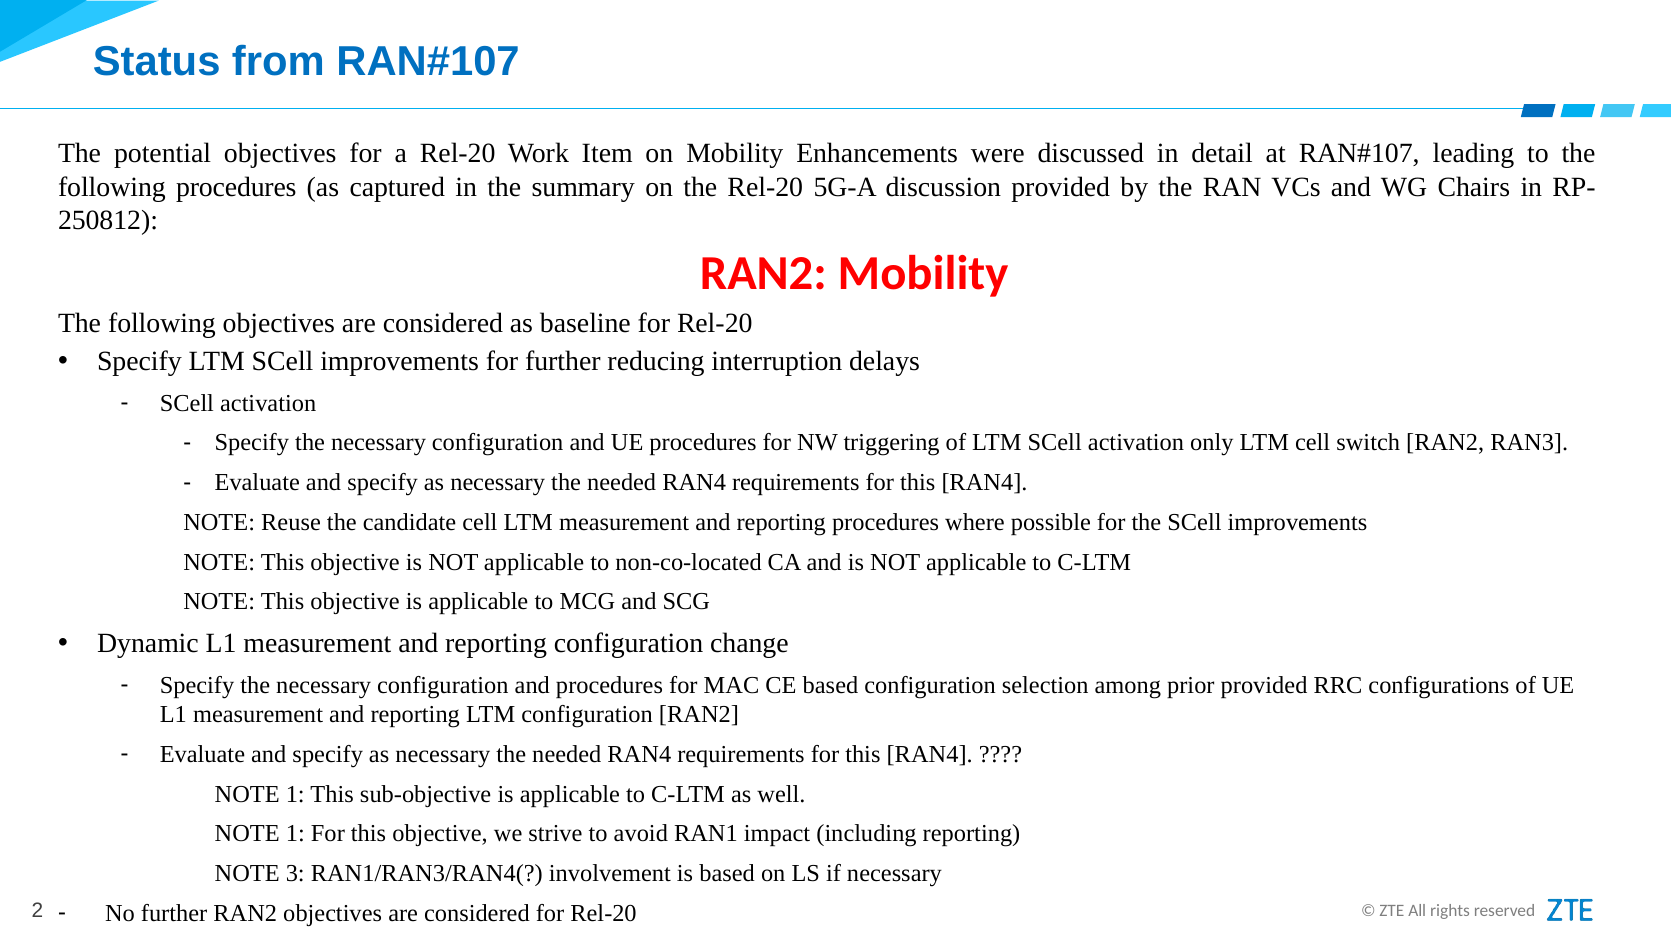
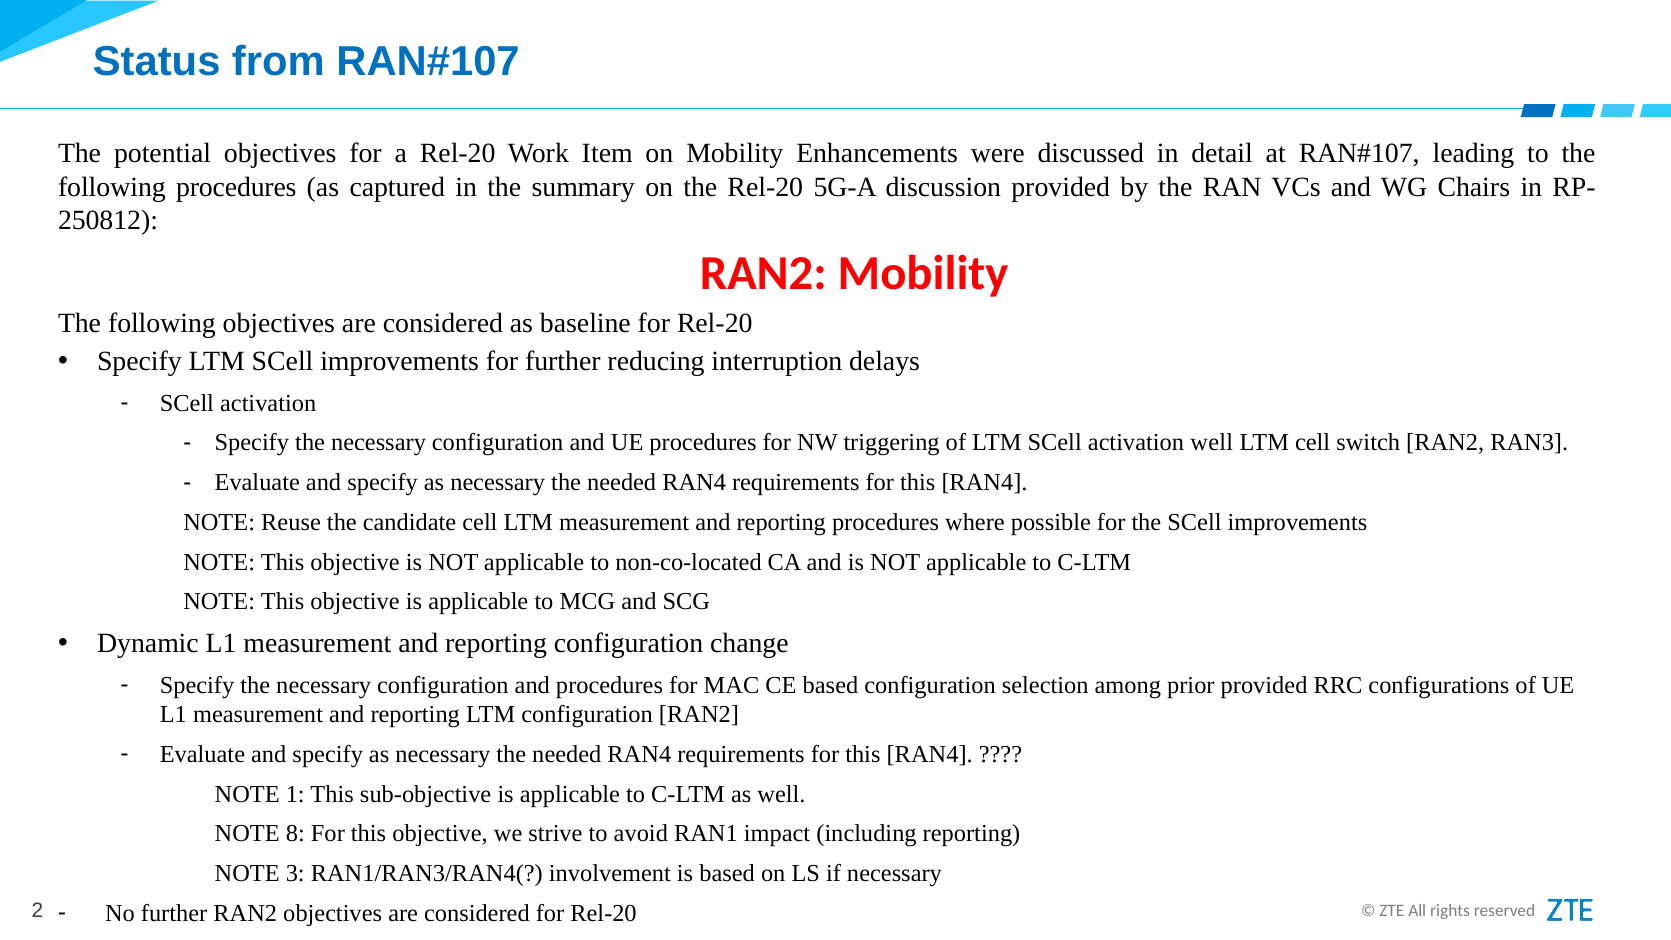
activation only: only -> well (1212, 443)
1: 1 -> 8 (295, 834)
